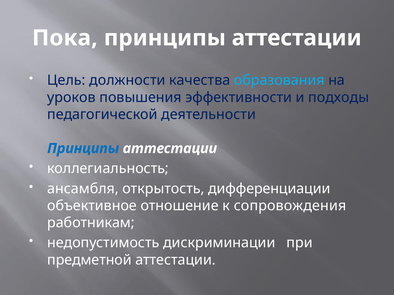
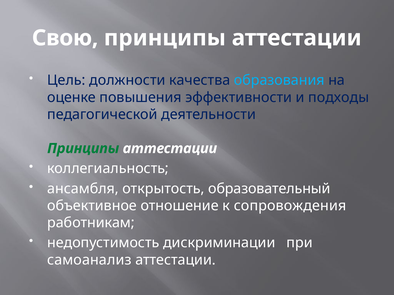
Пока: Пока -> Свою (65, 38)
уроков: уроков -> оценке (72, 97)
Принципы colour: blue -> green (83, 149)
дифференциации: дифференциации -> образовательный (269, 189)
предметной: предметной -> самоанализ (89, 260)
